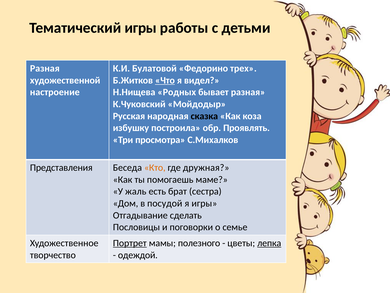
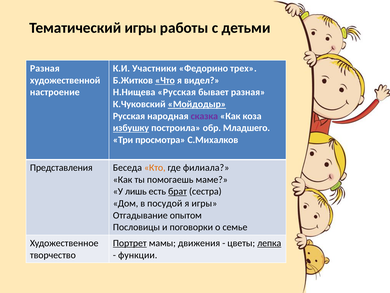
Булатовой: Булатовой -> Участники (154, 68)
Н.Нищева Родных: Родных -> Русская (177, 92)
Мойдодыр underline: none -> present (197, 104)
сказка colour: black -> purple (204, 116)
избушку underline: none -> present (131, 128)
Проявлять: Проявлять -> Младшего (247, 128)
дружная: дружная -> филиала (206, 167)
жаль: жаль -> лишь (136, 191)
брат underline: none -> present (178, 191)
сделать: сделать -> опытом (186, 215)
полезного: полезного -> движения (199, 243)
одеждой: одеждой -> функции (138, 255)
